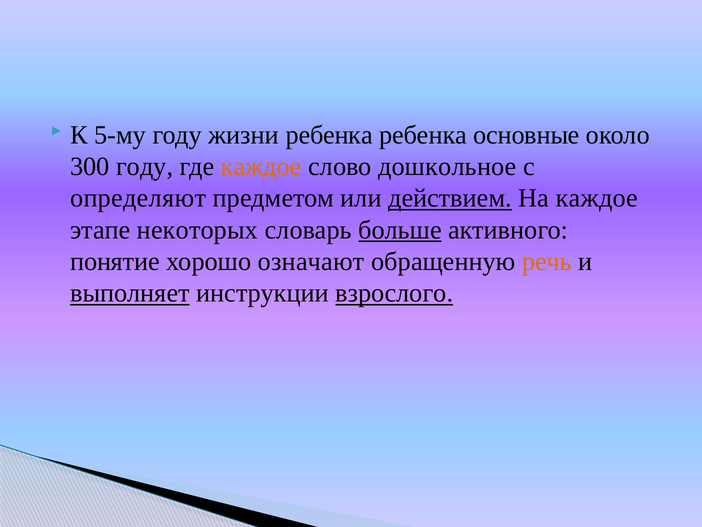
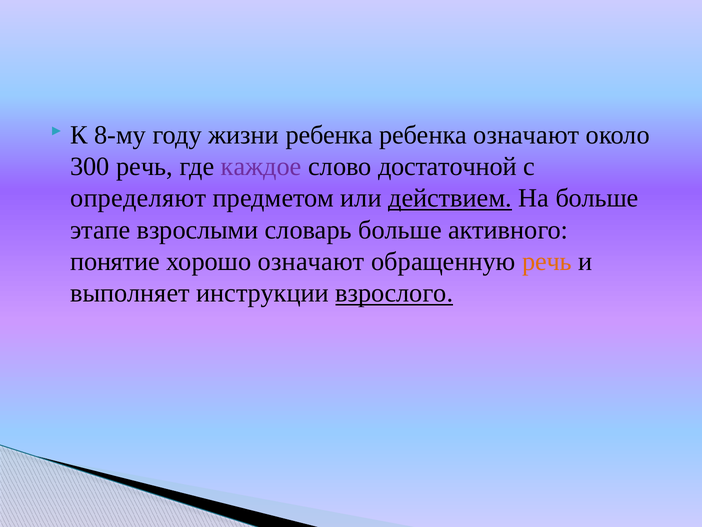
5-му: 5-му -> 8-му (120, 135)
ребенка основные: основные -> означают (526, 135)
300 году: году -> речь (145, 166)
каждое colour: orange -> purple (261, 166)
дошкольное: дошкольное -> достаточной (447, 166)
На каждое: каждое -> больше (597, 198)
некоторых: некоторых -> взрослыми (198, 230)
больше underline: present -> none (400, 230)
выполняет underline: present -> none (130, 293)
